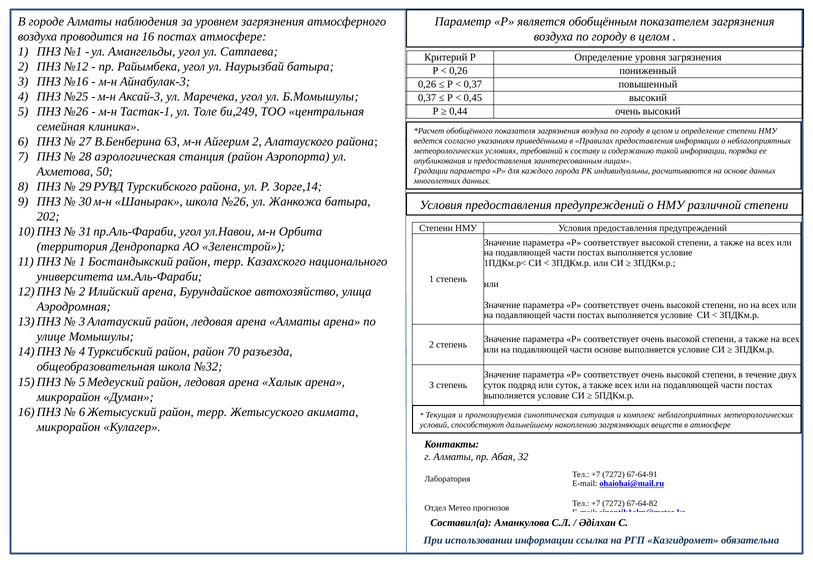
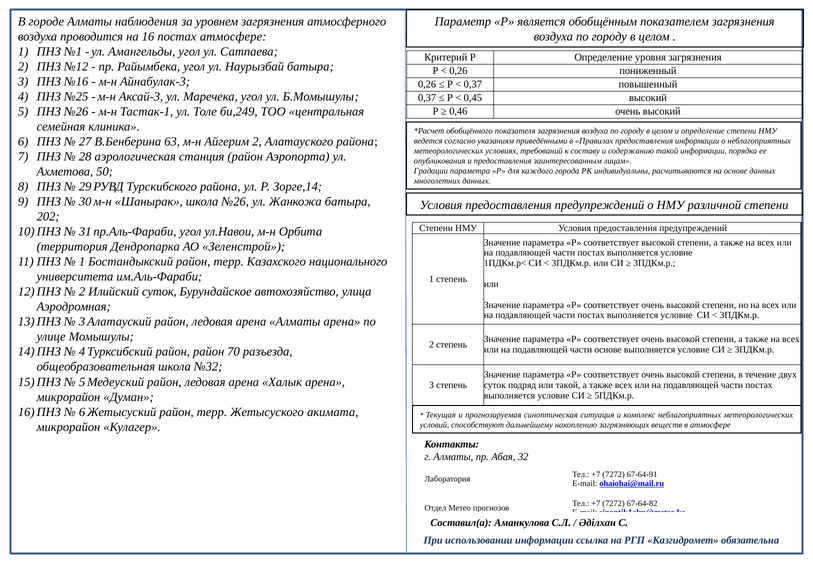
0,44: 0,44 -> 0,46 (458, 111)
Илийский арена: арена -> суток (159, 292)
или суток: суток -> такой (568, 385)
